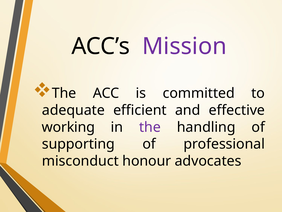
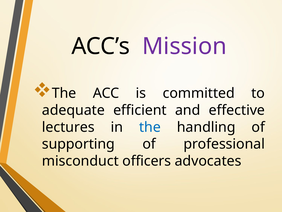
working: working -> lectures (68, 127)
the colour: purple -> blue (150, 127)
honour: honour -> officers (147, 161)
